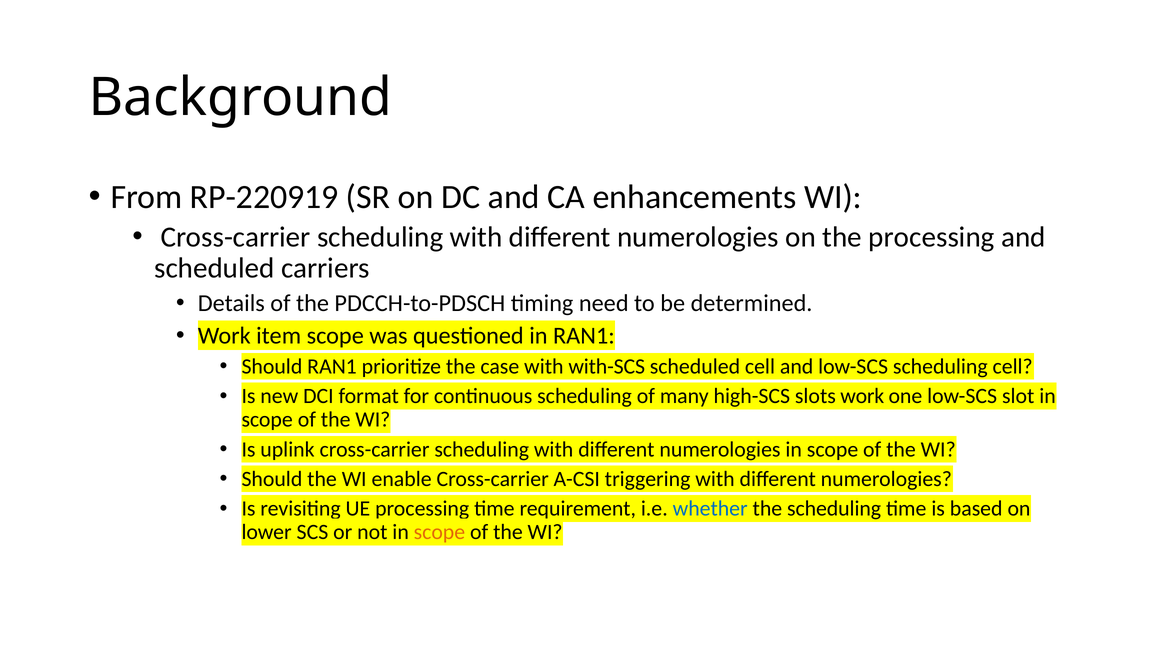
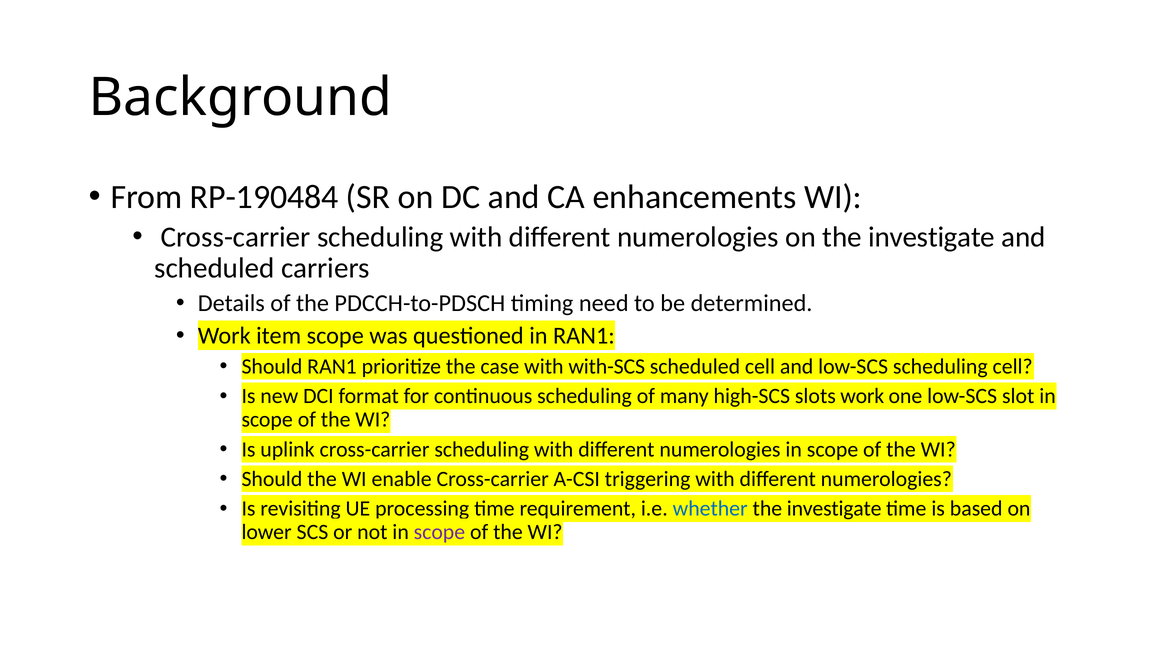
RP-220919: RP-220919 -> RP-190484 (264, 197)
on the processing: processing -> investigate (932, 237)
scheduling: scheduling -> investigate (834, 508)
scope colour: orange -> purple (439, 532)
